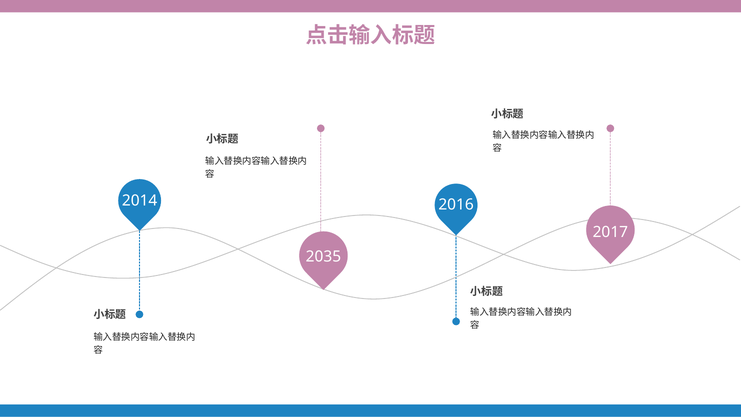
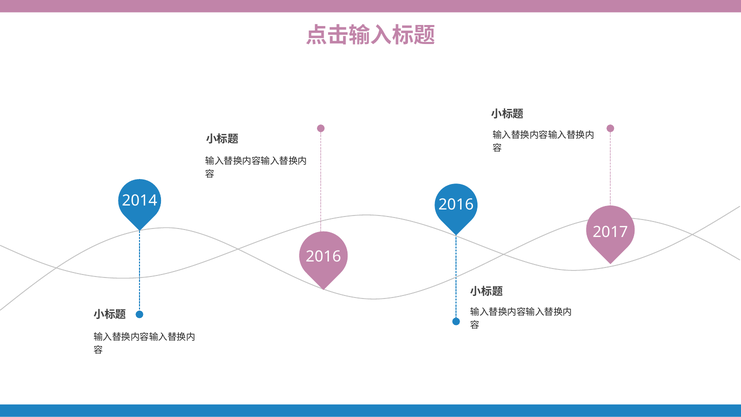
2035: 2035 -> 2016 (323, 256)
